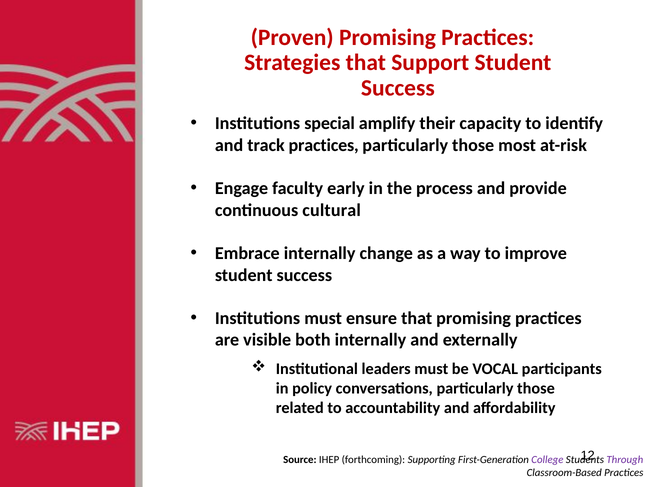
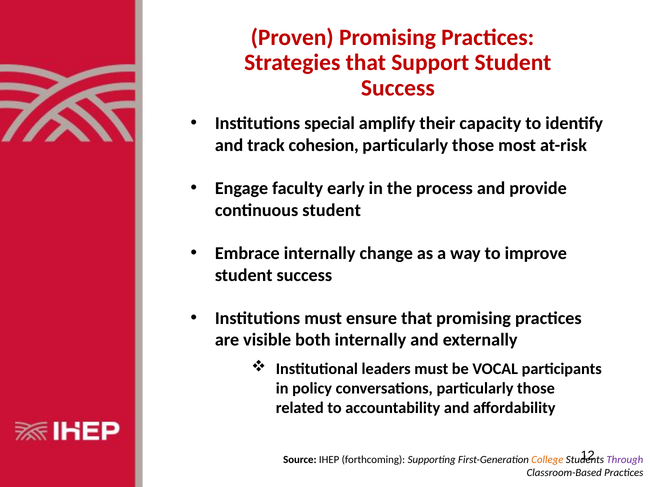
track practices: practices -> cohesion (324, 145)
continuous cultural: cultural -> student (332, 210)
College colour: purple -> orange (547, 460)
